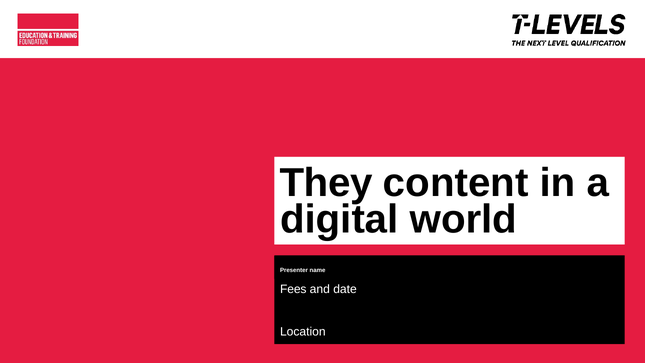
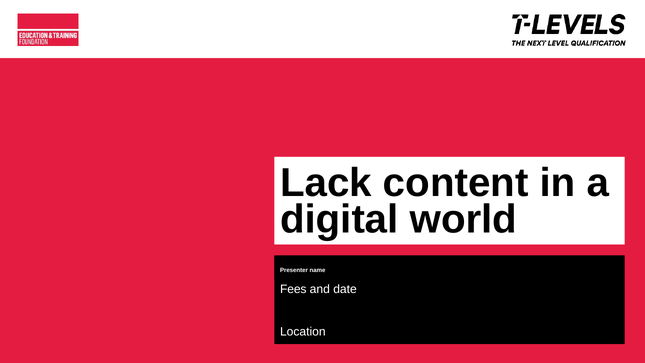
They: They -> Lack (326, 183)
